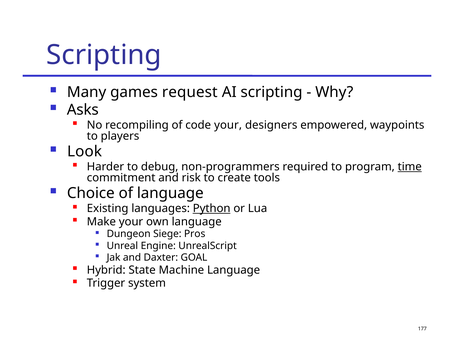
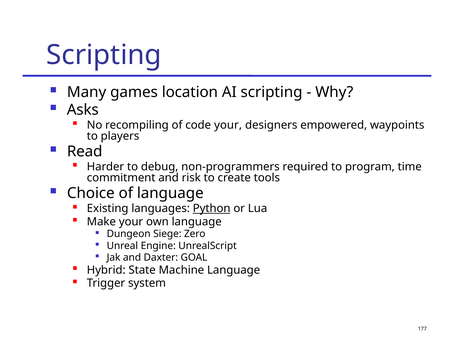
request: request -> location (190, 92)
Look: Look -> Read (85, 151)
time underline: present -> none (410, 166)
Pros: Pros -> Zero (195, 234)
